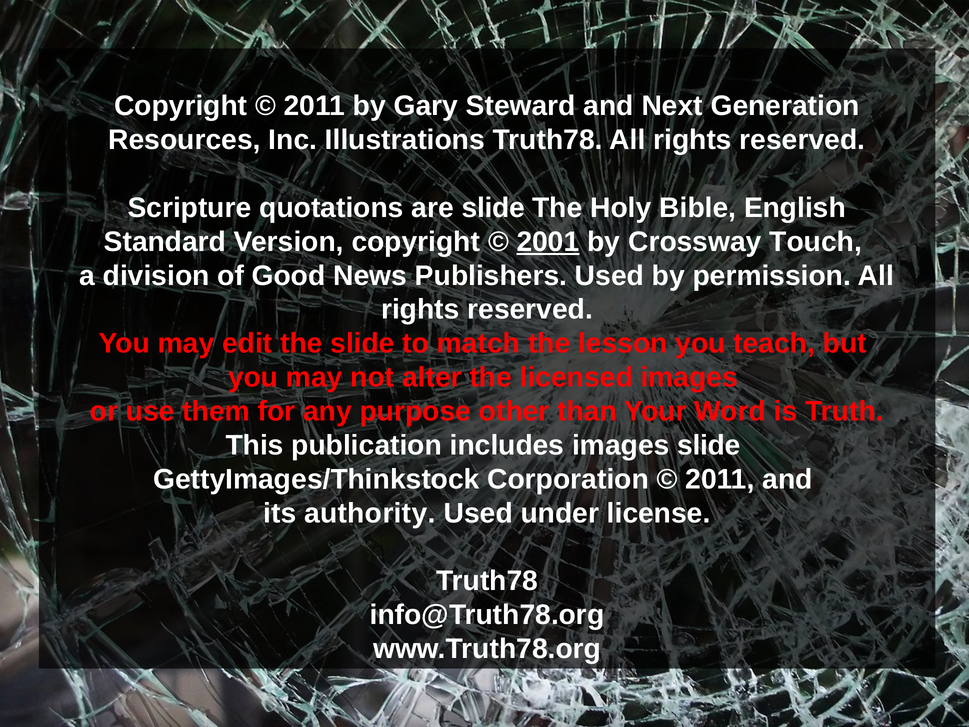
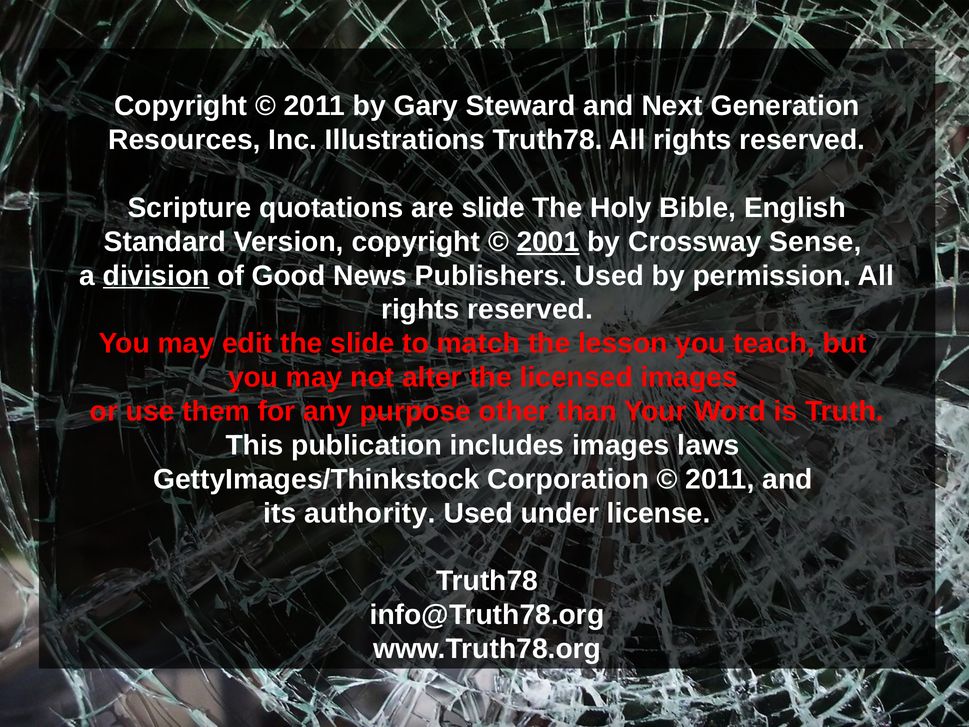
Touch: Touch -> Sense (816, 242)
division underline: none -> present (156, 276)
images slide: slide -> laws (708, 445)
